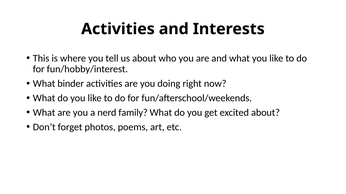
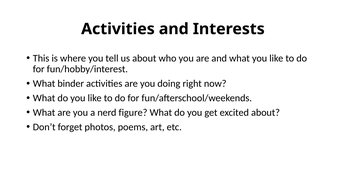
family: family -> figure (133, 113)
